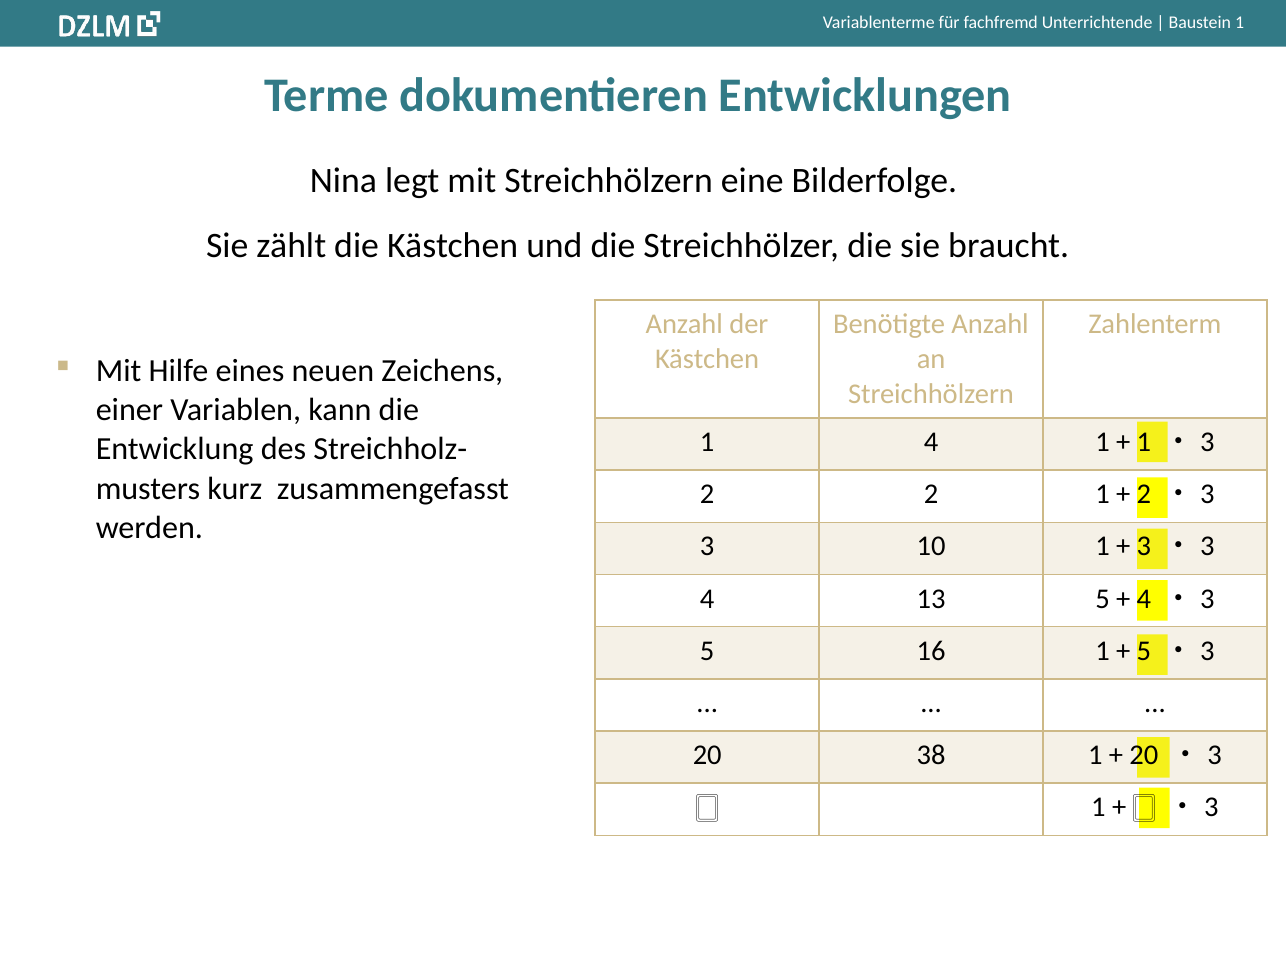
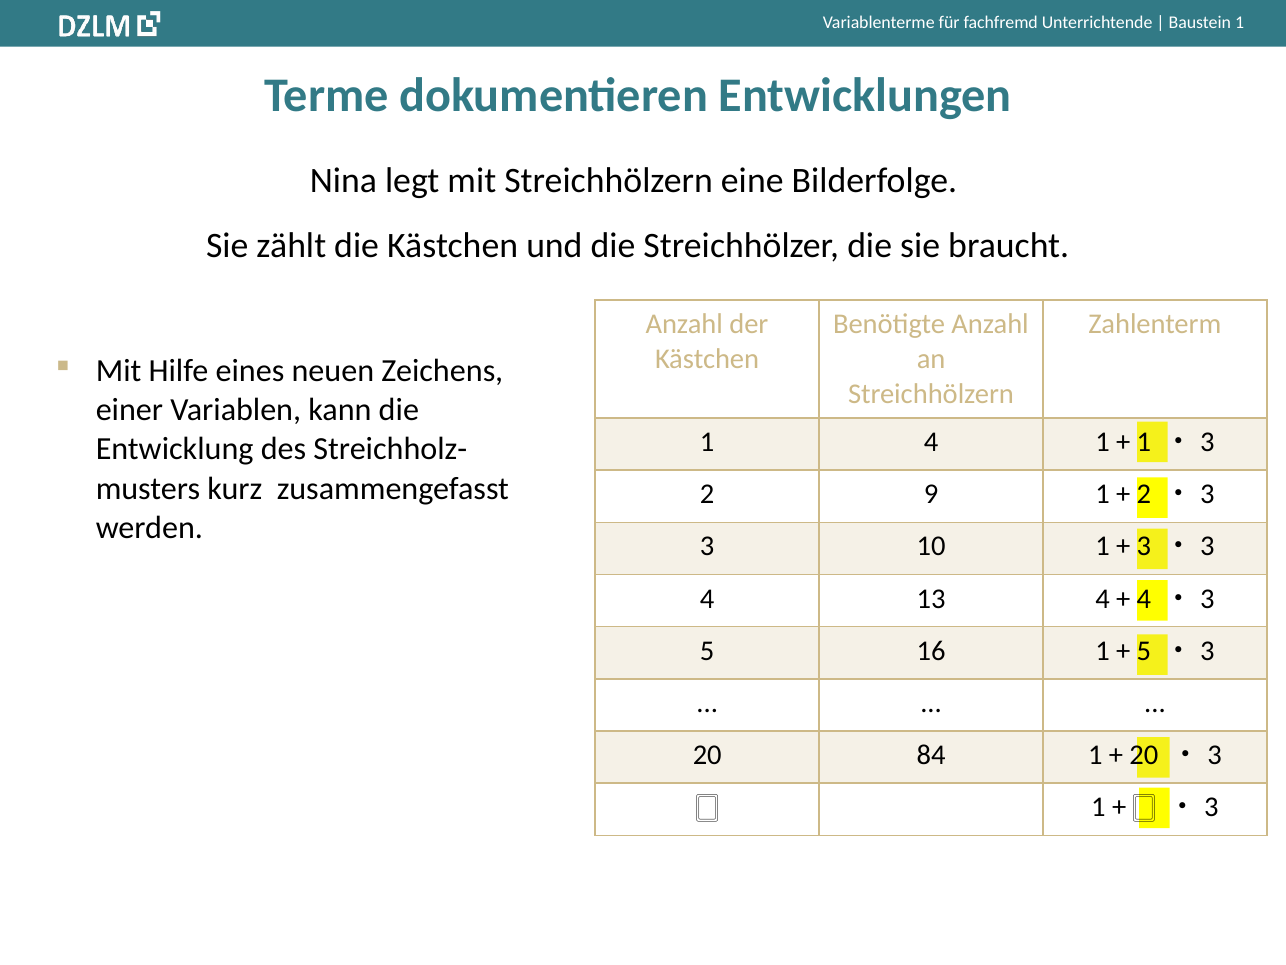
2 2: 2 -> 9 (931, 494)
13 5: 5 -> 4 (1103, 598)
38: 38 -> 84 (931, 755)
